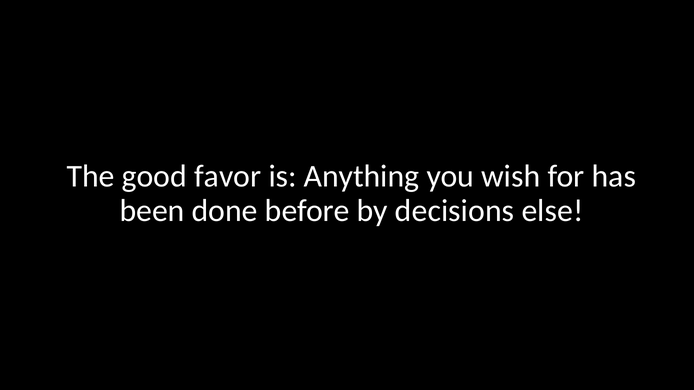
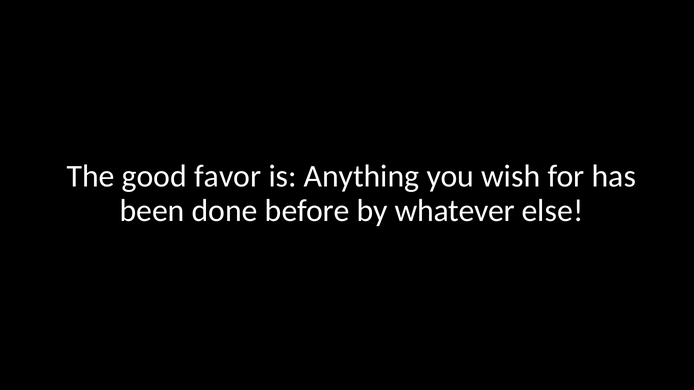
decisions: decisions -> whatever (455, 211)
